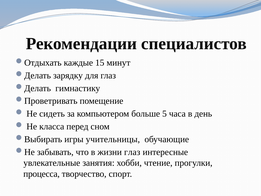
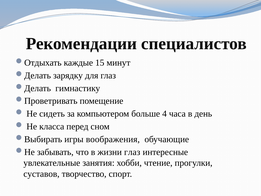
5: 5 -> 4 (164, 114)
учительницы: учительницы -> воображения (113, 139)
процесса: процесса -> суставов (41, 174)
